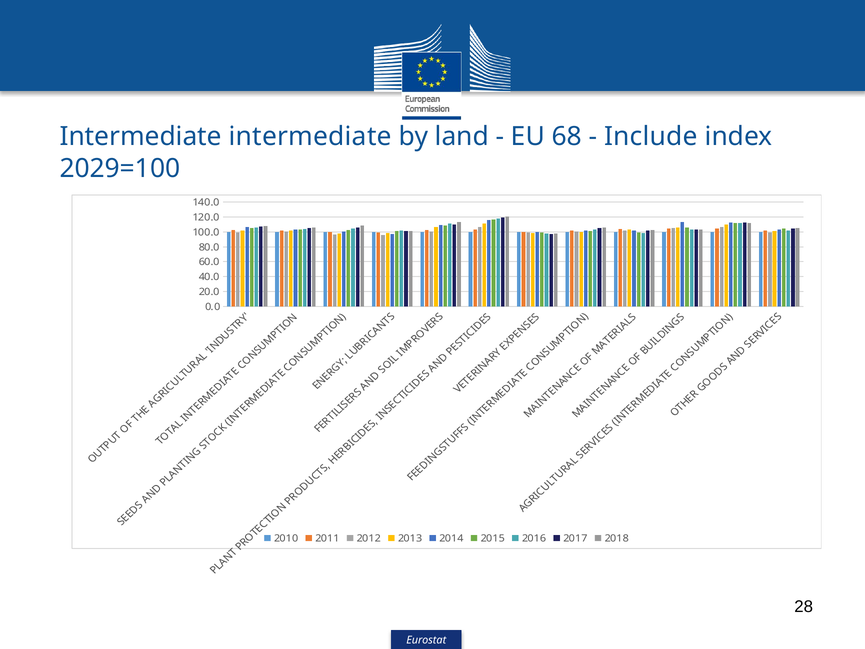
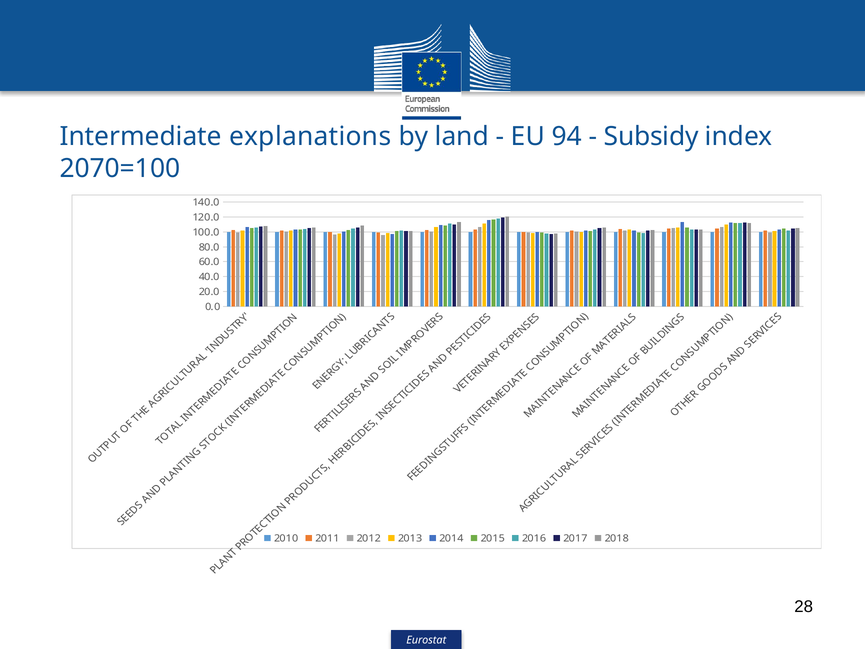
Intermediate intermediate: intermediate -> explanations (310, 137)
68: 68 -> 94 (567, 137)
Include: Include -> Subsidy (651, 137)
2029=100: 2029=100 -> 2070=100 (120, 168)
